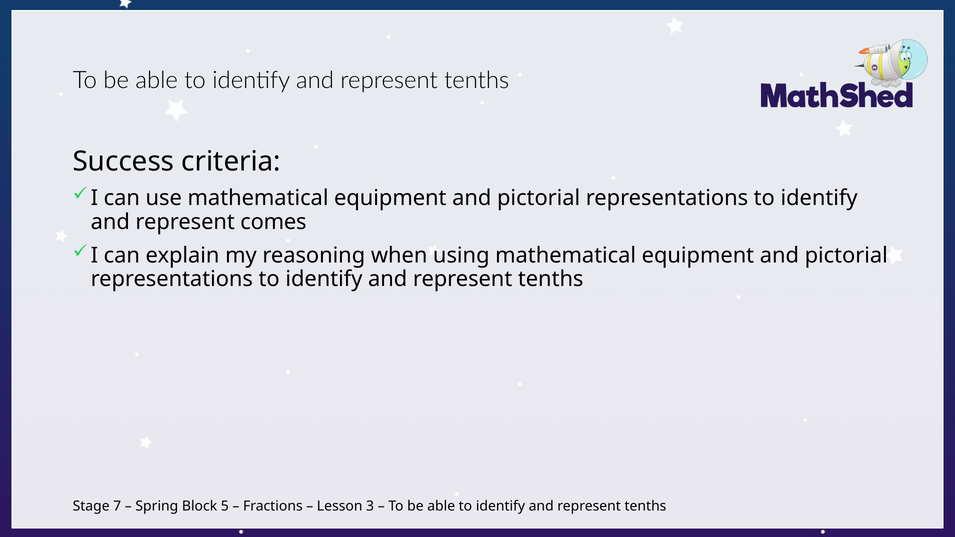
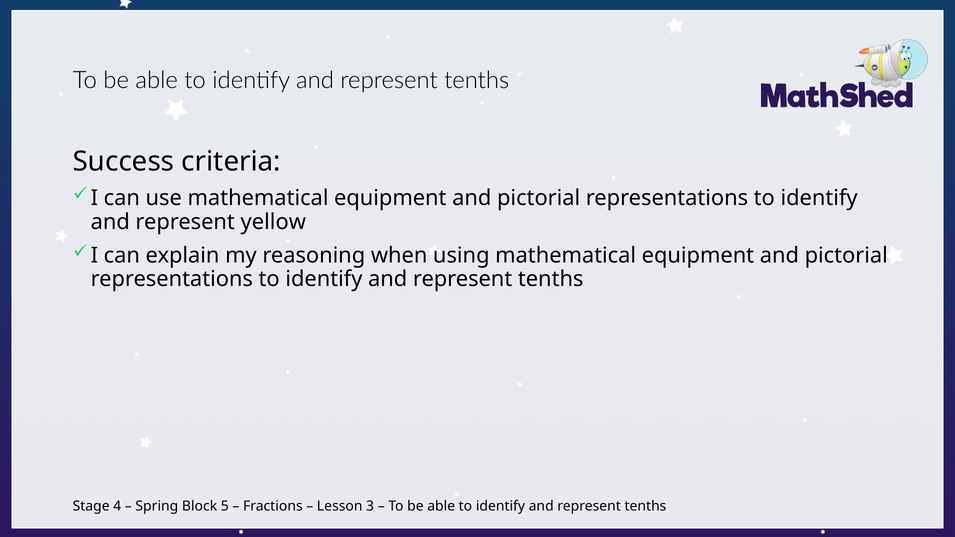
comes: comes -> yellow (273, 222)
7: 7 -> 4 (117, 506)
